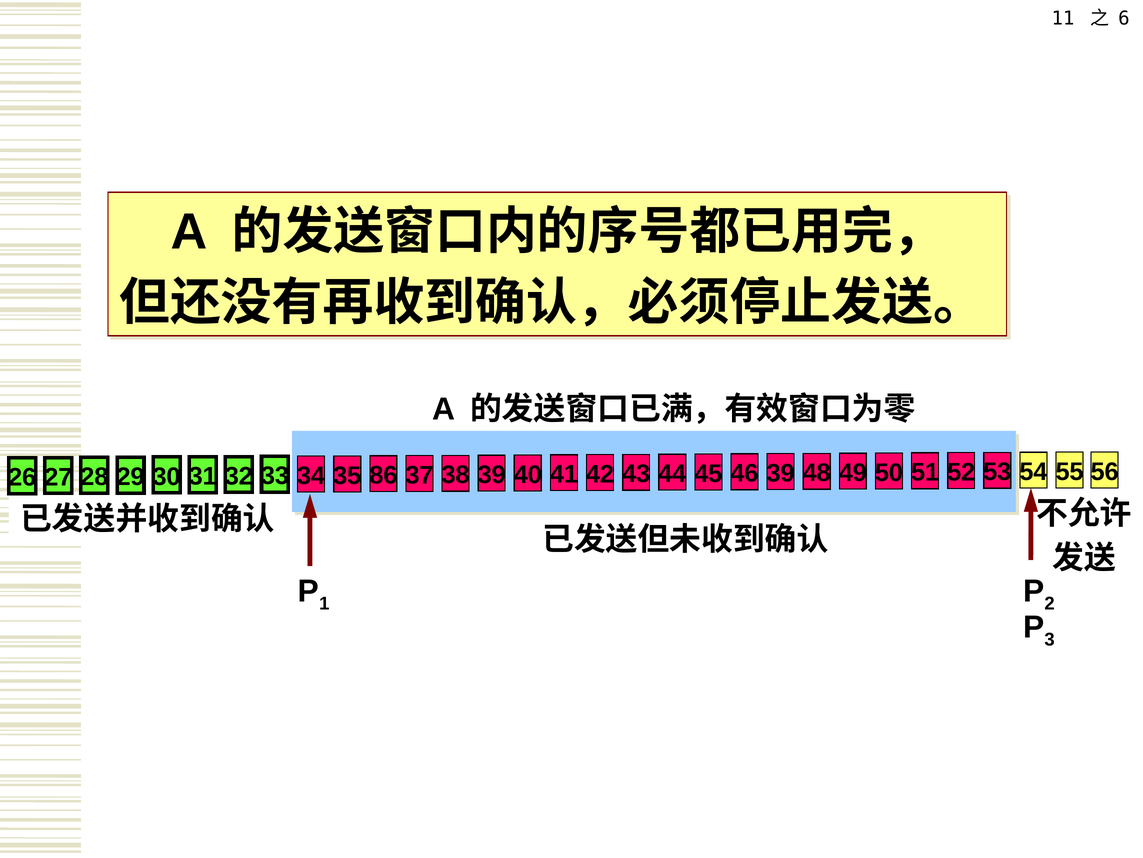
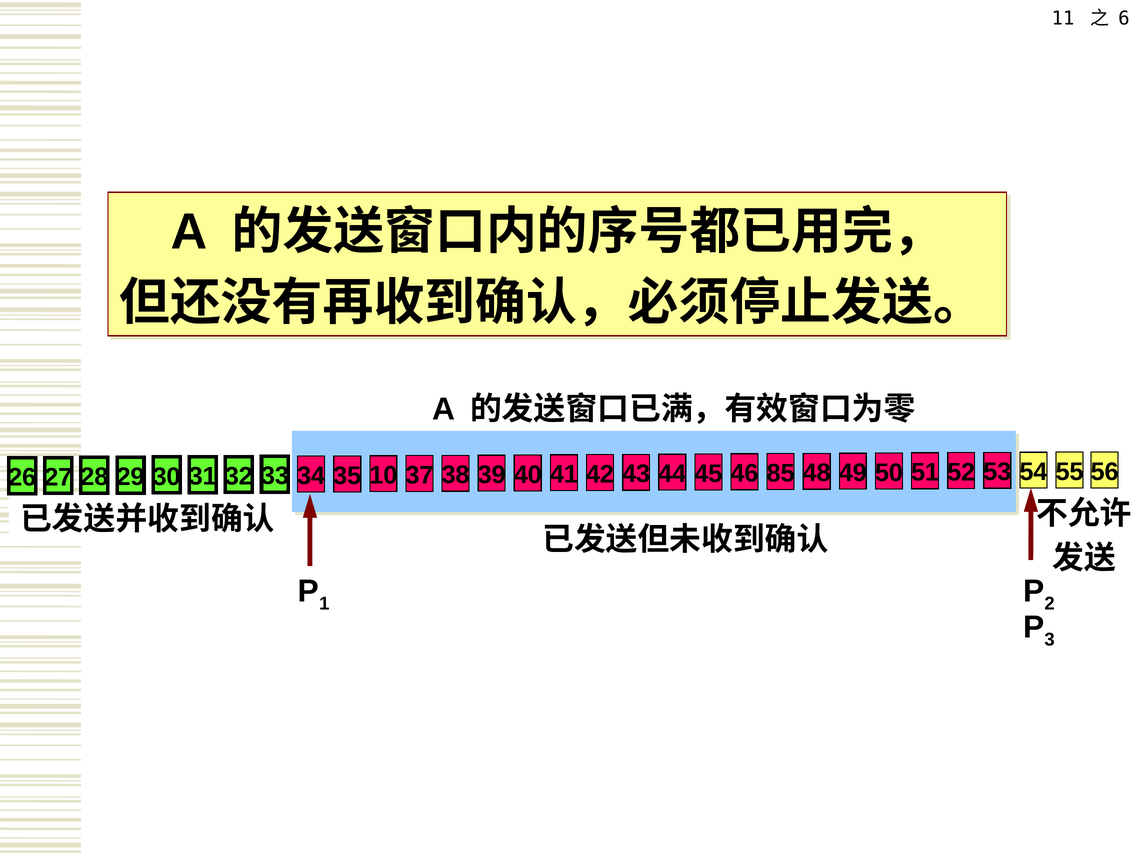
86: 86 -> 10 (383, 475)
46 39: 39 -> 85 (781, 473)
